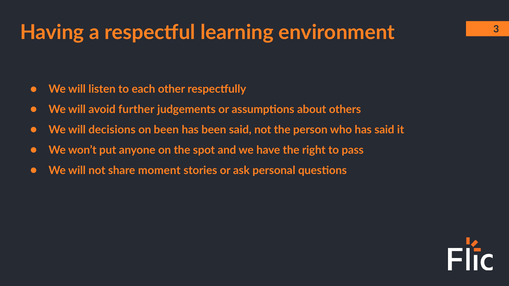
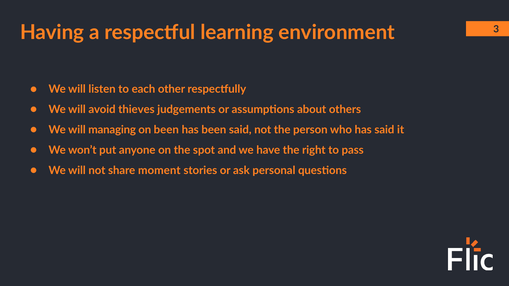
further: further -> thieves (136, 110)
decisions: decisions -> managing (112, 130)
